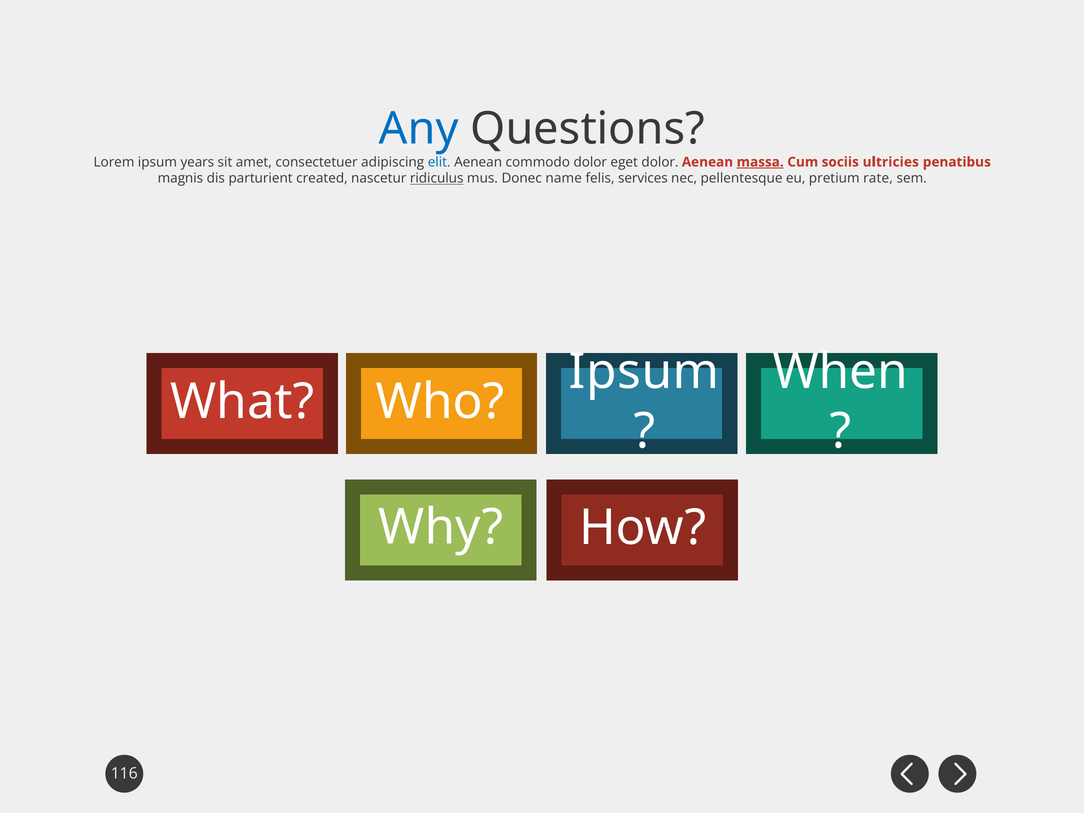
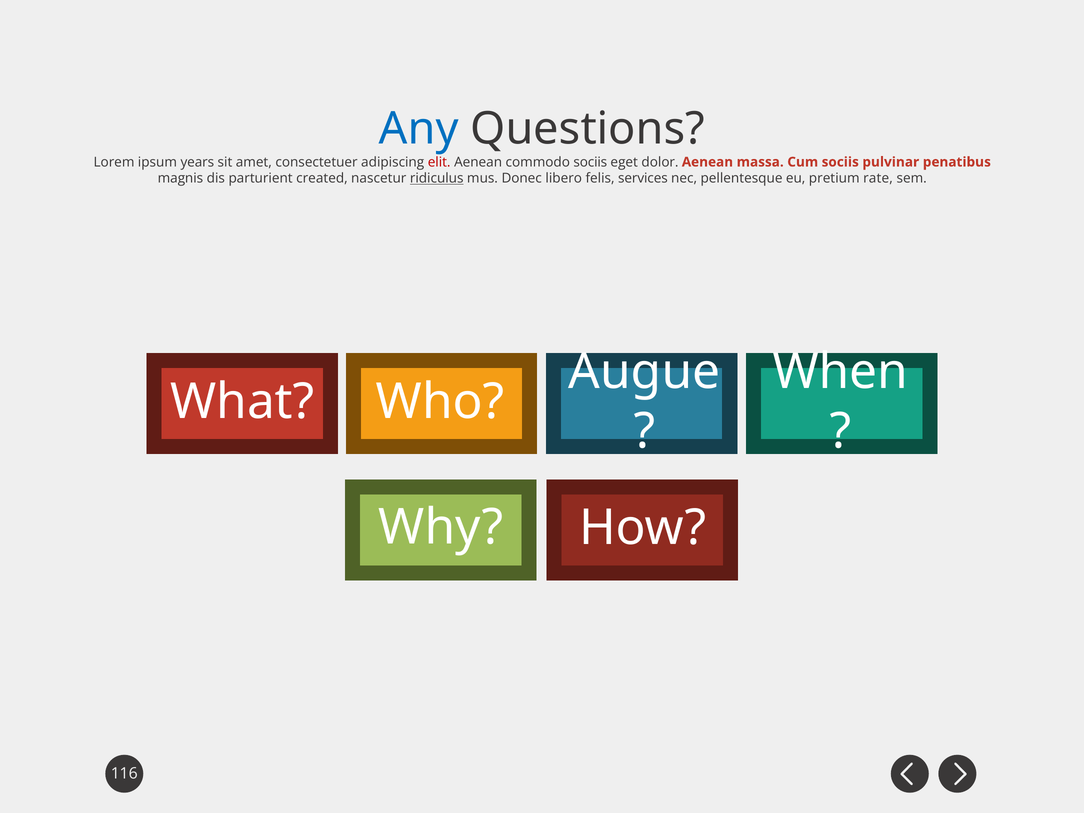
elit colour: blue -> red (439, 162)
commodo dolor: dolor -> sociis (590, 162)
massa underline: present -> none (760, 162)
ultricies: ultricies -> pulvinar (891, 162)
name: name -> libero (564, 178)
Ipsum: Ipsum -> Augue (644, 372)
